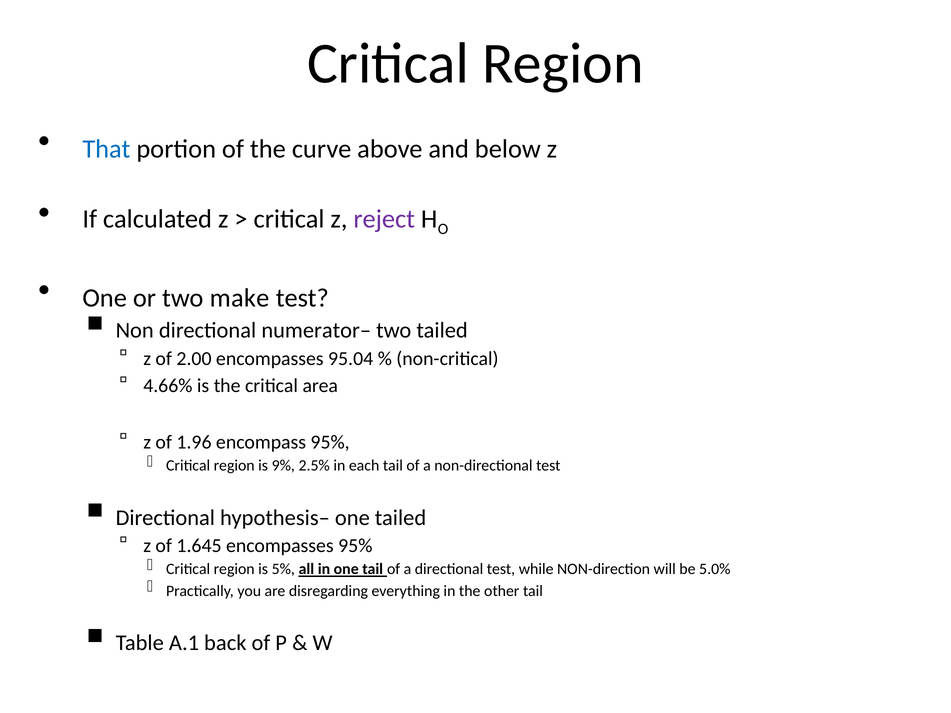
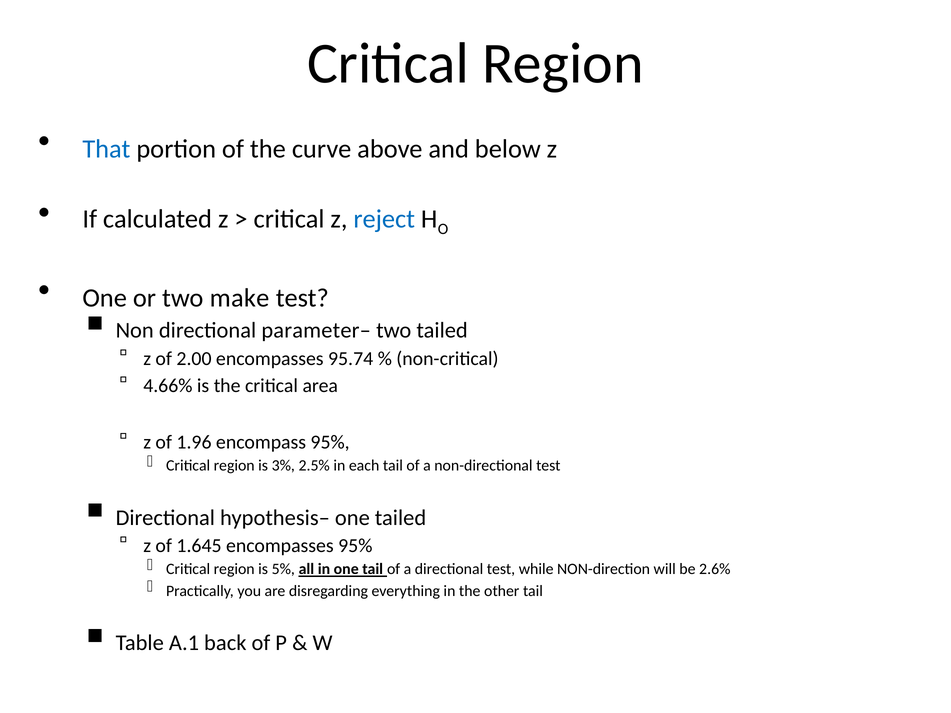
reject colour: purple -> blue (384, 219)
numerator–: numerator– -> parameter– (316, 330)
95.04: 95.04 -> 95.74 (351, 359)
9%: 9% -> 3% (283, 466)
5.0%: 5.0% -> 2.6% (715, 569)
